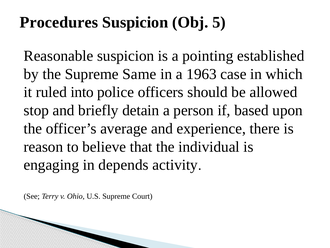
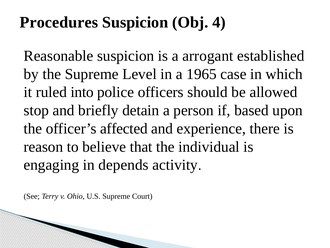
5: 5 -> 4 (219, 22)
pointing: pointing -> arrogant (208, 56)
Same: Same -> Level (139, 74)
1963: 1963 -> 1965 (202, 74)
average: average -> affected (124, 128)
